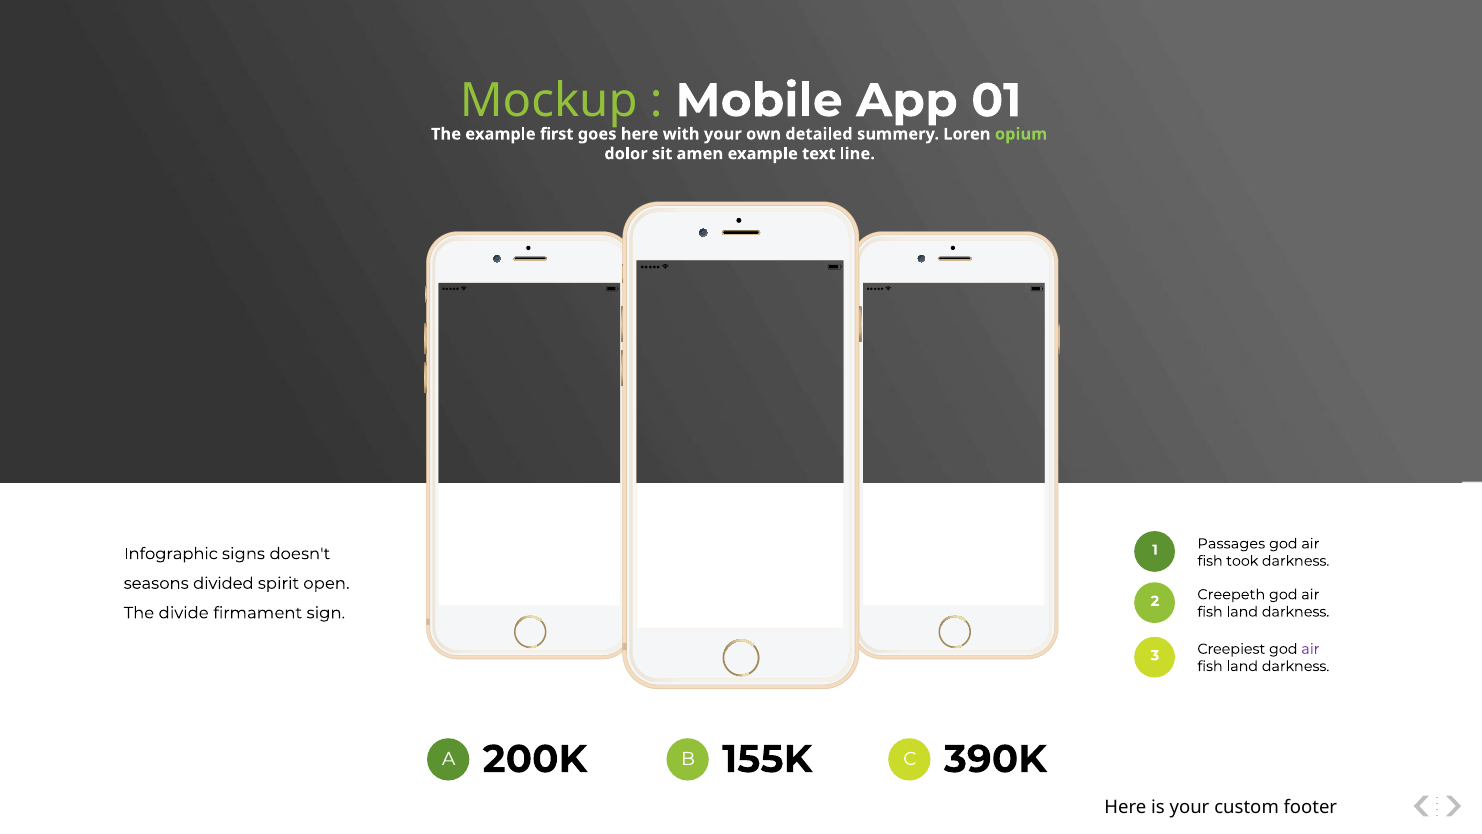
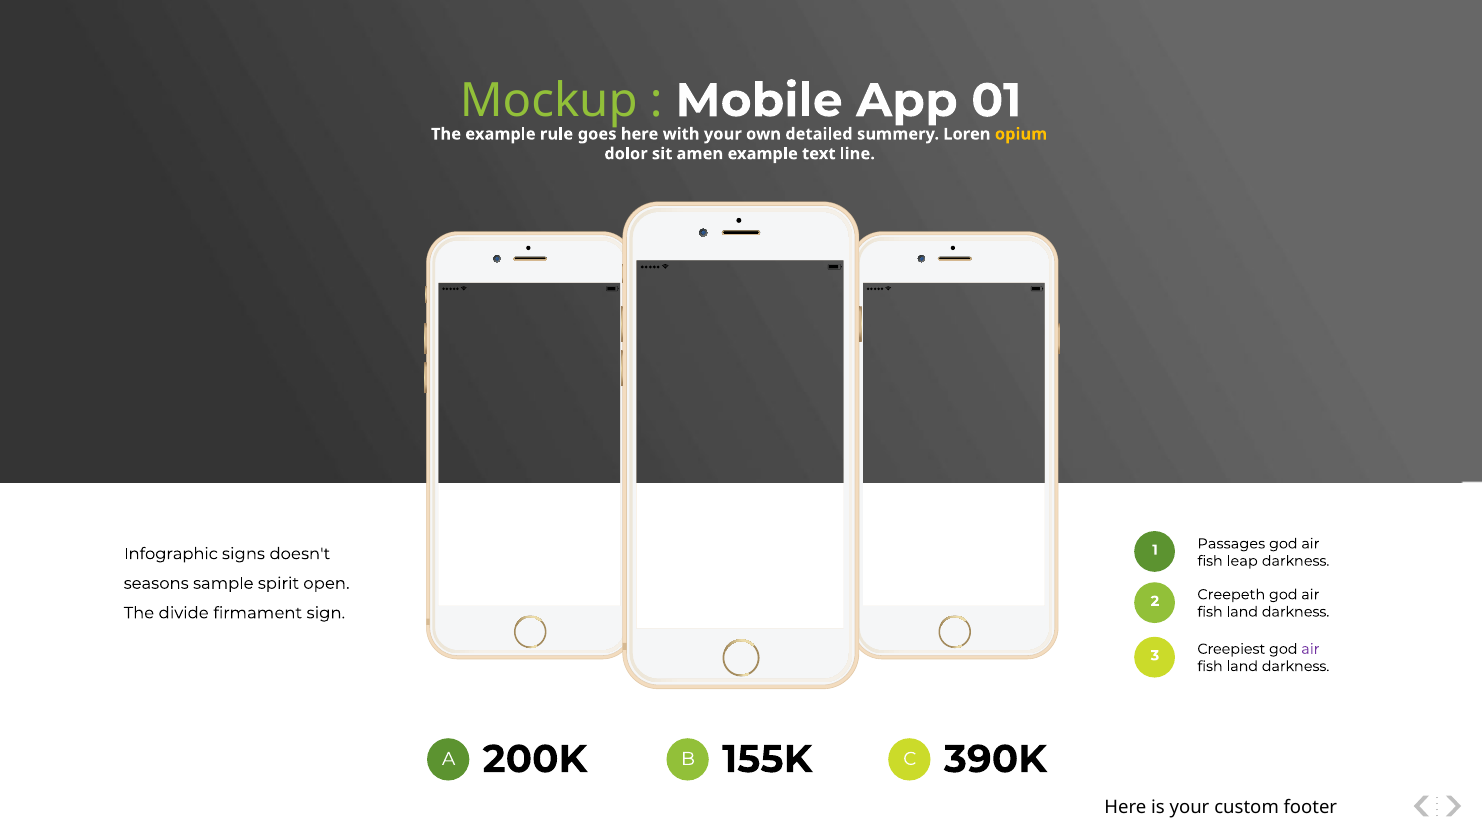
first: first -> rule (557, 134)
opium colour: light green -> yellow (1021, 134)
took: took -> leap (1242, 561)
divided: divided -> sample (223, 583)
